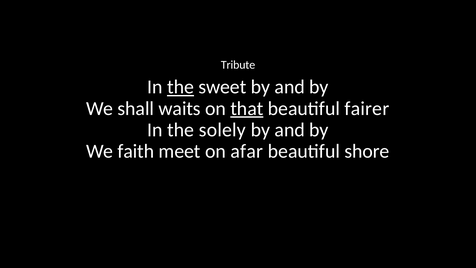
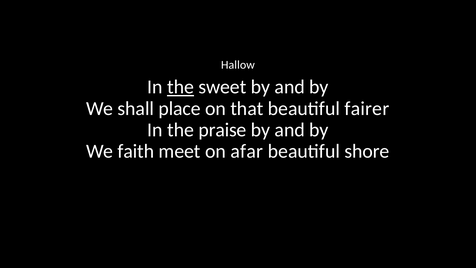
Tribute: Tribute -> Hallow (238, 65)
waits: waits -> place (180, 108)
that underline: present -> none (247, 108)
solely: solely -> praise (222, 130)
